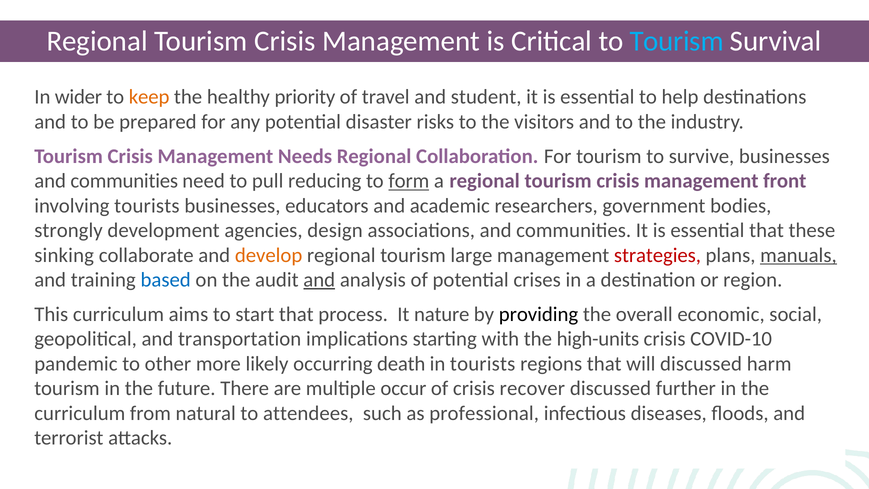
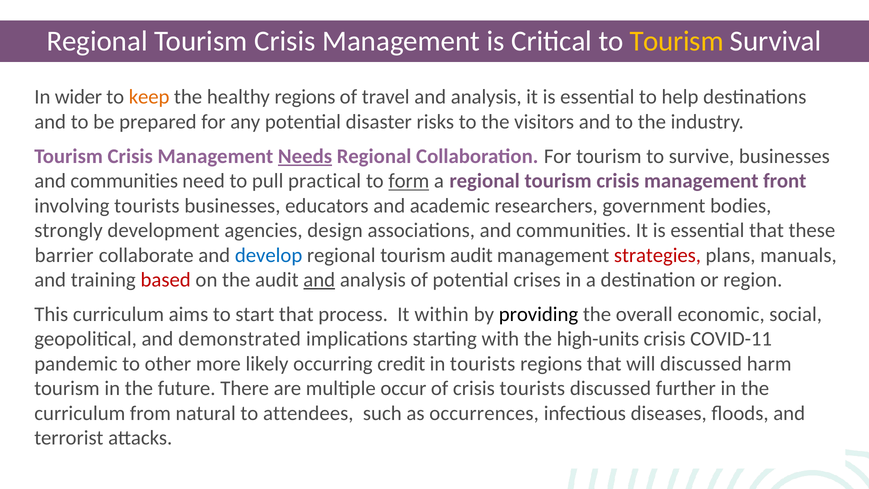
Tourism colour: light blue -> yellow (677, 41)
healthy priority: priority -> regions (305, 97)
travel and student: student -> analysis (486, 97)
Needs underline: none -> present (305, 156)
reducing: reducing -> practical (325, 181)
sinking: sinking -> barrier (64, 255)
develop colour: orange -> blue (269, 255)
tourism large: large -> audit (471, 255)
manuals underline: present -> none (798, 255)
based colour: blue -> red (166, 280)
nature: nature -> within (442, 314)
transportation: transportation -> demonstrated (240, 339)
COVID-10: COVID-10 -> COVID-11 (731, 339)
death: death -> credit (401, 364)
crisis recover: recover -> tourists (532, 388)
professional: professional -> occurrences (484, 413)
